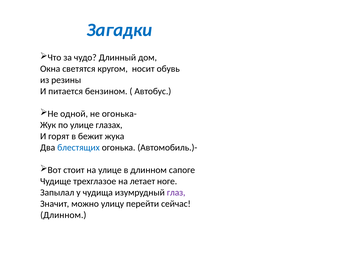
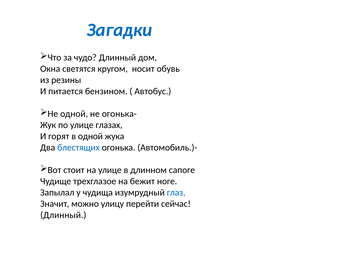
в бежит: бежит -> одной (90, 136)
летает: летает -> бежит (142, 181)
глаз colour: purple -> blue (176, 192)
Длинном: Длинном -> Длинный (63, 215)
